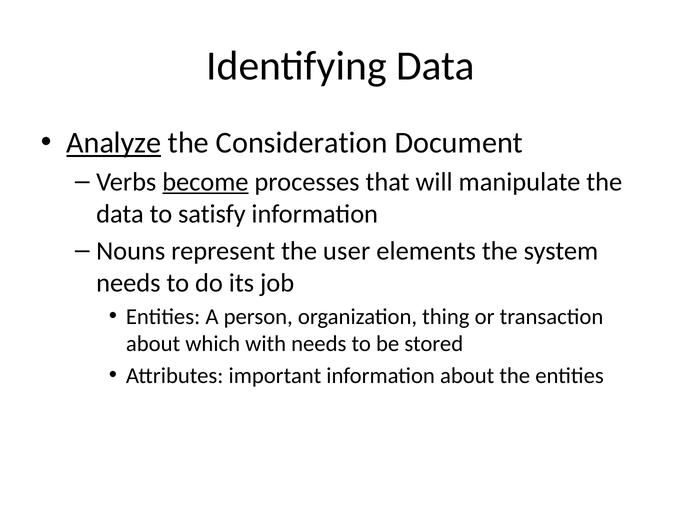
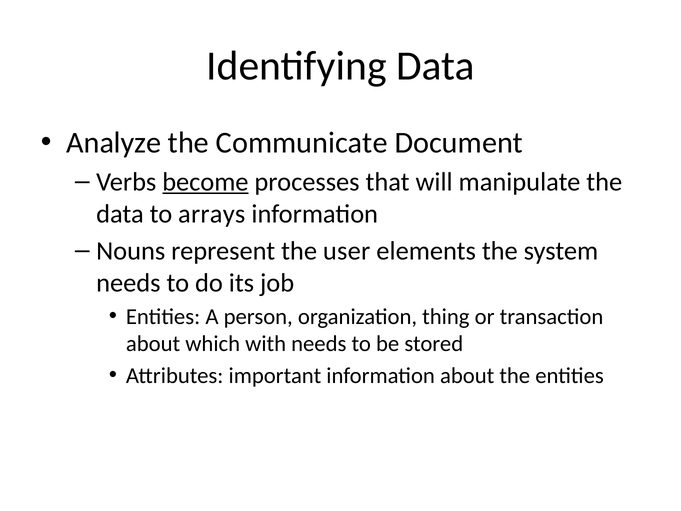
Analyze underline: present -> none (114, 143)
Consideration: Consideration -> Communicate (302, 143)
satisfy: satisfy -> arrays (212, 214)
